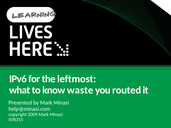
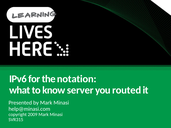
leftmost: leftmost -> notation (77, 79)
waste: waste -> server (80, 90)
